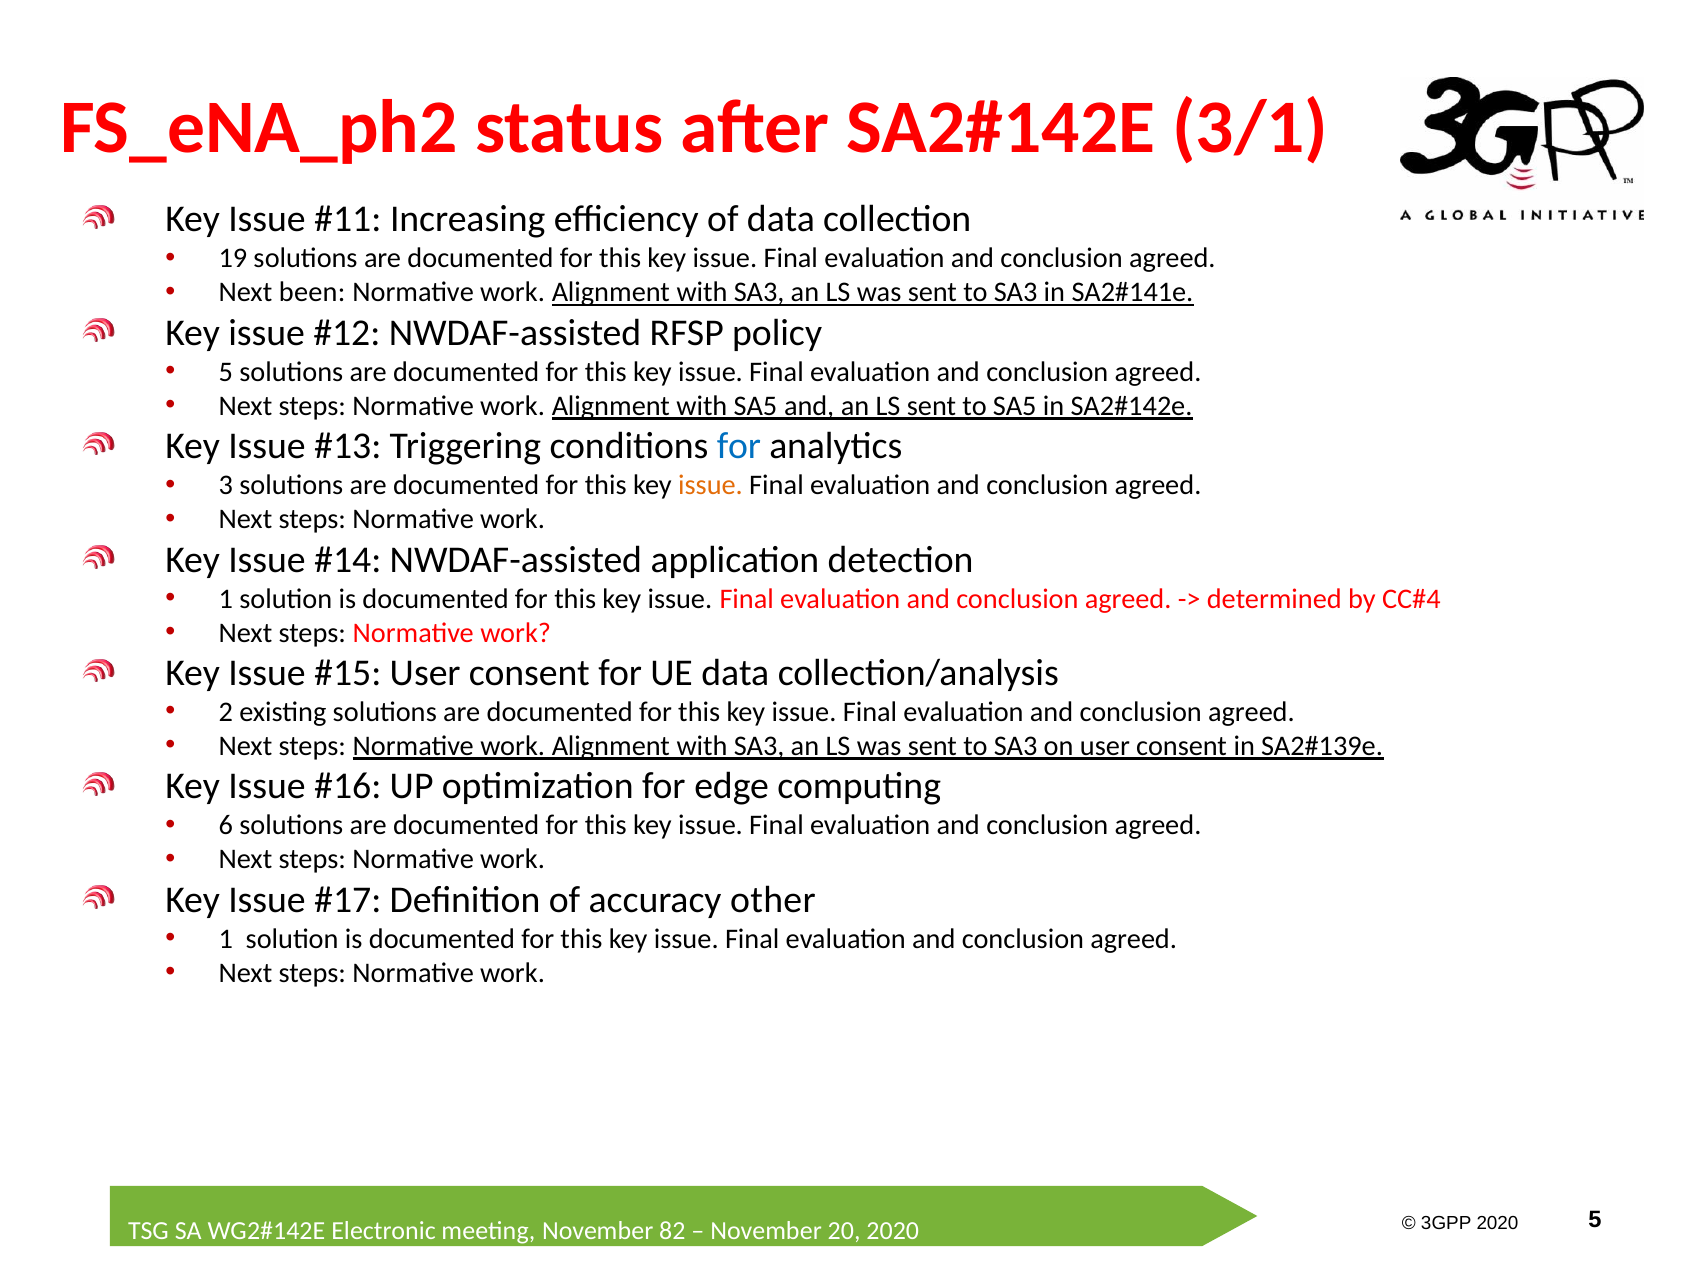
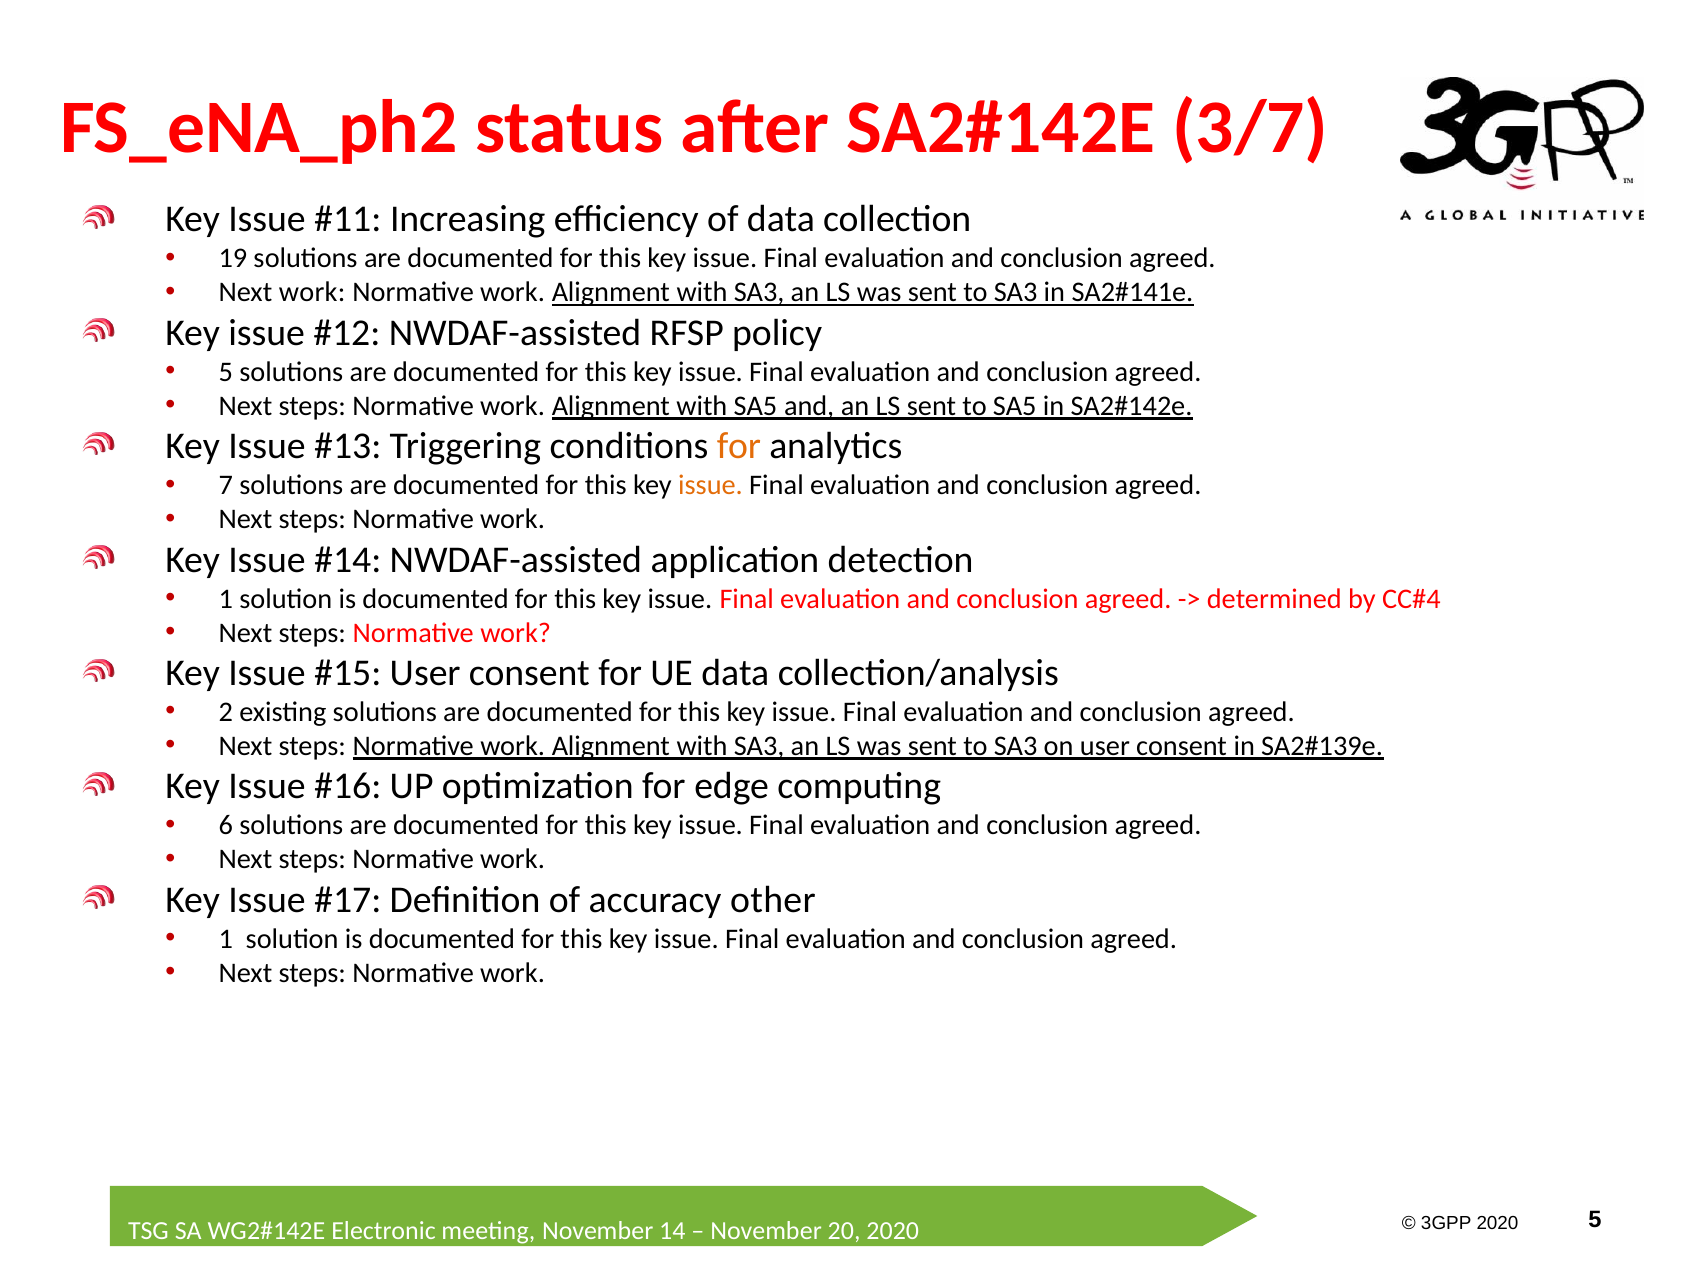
3/1: 3/1 -> 3/7 (1250, 127)
Next been: been -> work (312, 292)
for colour: blue -> orange (739, 446)
3: 3 -> 7 (226, 485)
82: 82 -> 14 (672, 1231)
